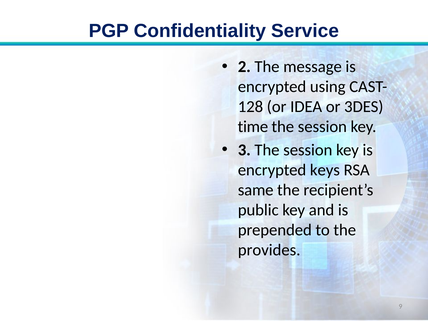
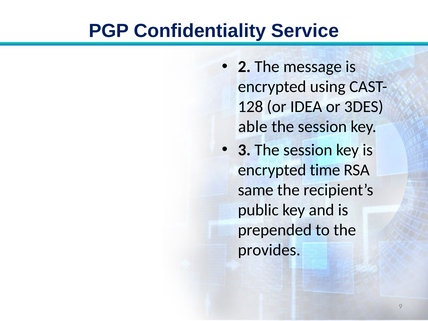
time: time -> able (253, 127)
keys: keys -> time (325, 170)
